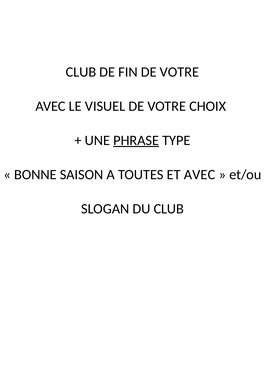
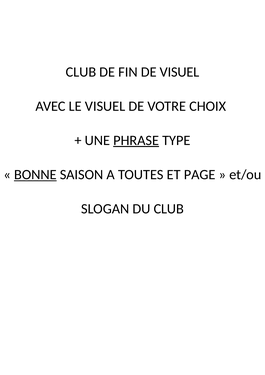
FIN DE VOTRE: VOTRE -> VISUEL (180, 72)
BONNE underline: none -> present (35, 175)
ET AVEC: AVEC -> PAGE (200, 175)
